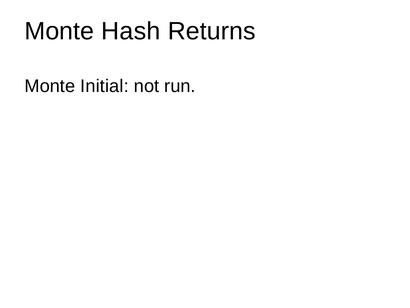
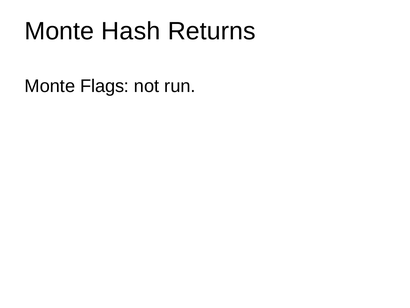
Initial: Initial -> Flags (105, 86)
